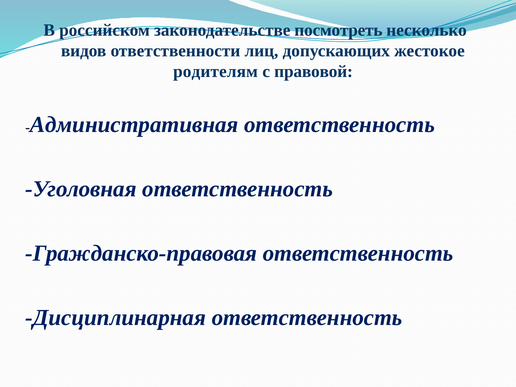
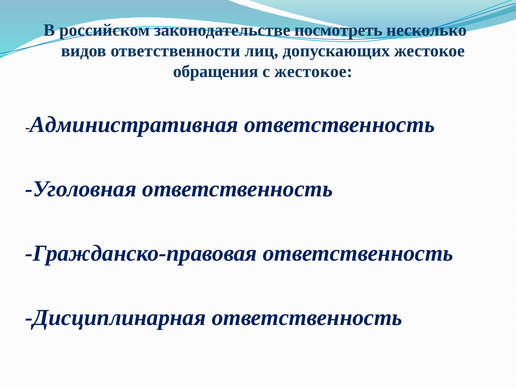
родителям: родителям -> обращения (216, 71)
с правовой: правовой -> жестокое (313, 71)
